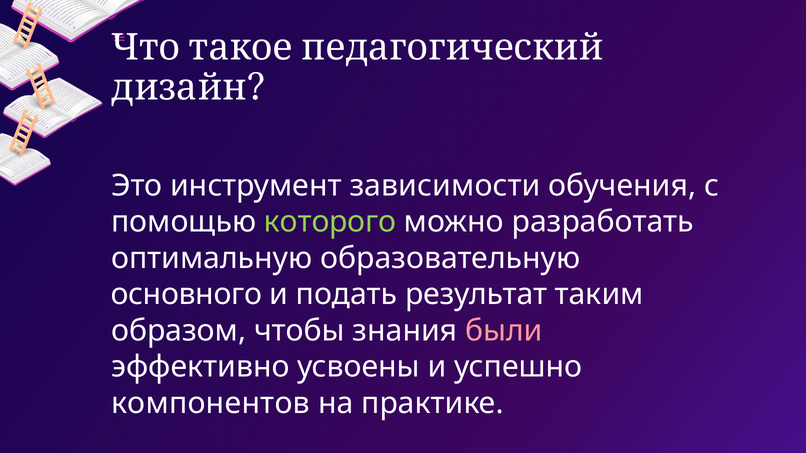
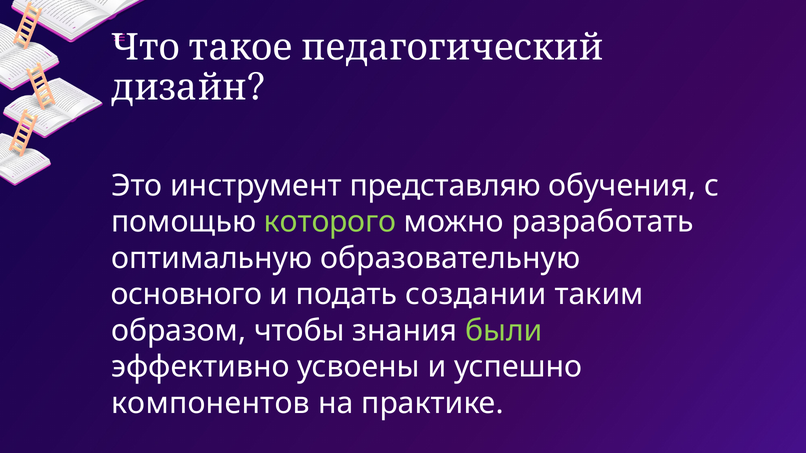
зависимости: зависимости -> представляю (445, 186)
результат: результат -> создании (476, 295)
были colour: pink -> light green (504, 331)
